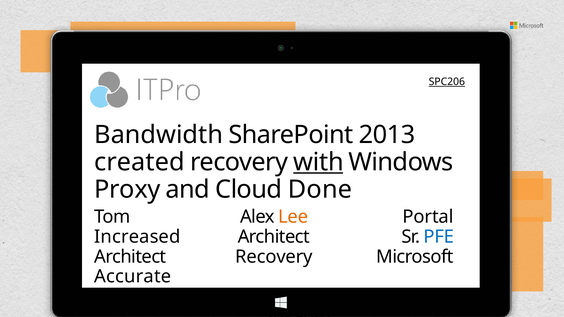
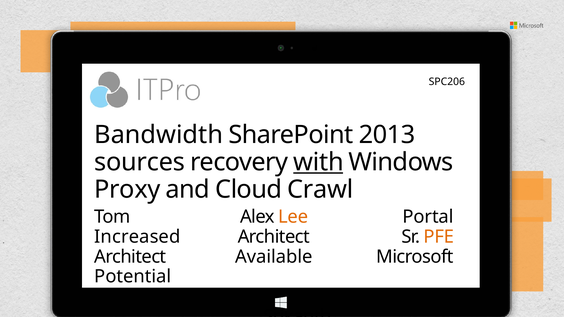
SPC206 underline: present -> none (447, 82)
created: created -> sources (140, 162)
Done: Done -> Crawl (320, 190)
PFE colour: blue -> orange (439, 237)
Recovery: Recovery -> Available (274, 257)
Accurate: Accurate -> Potential (133, 277)
